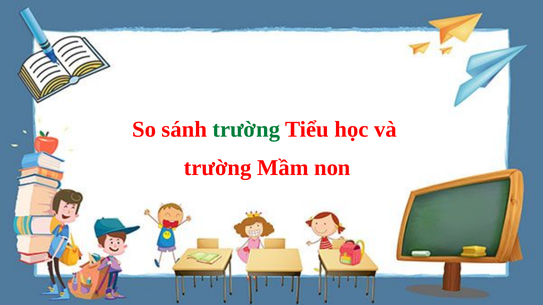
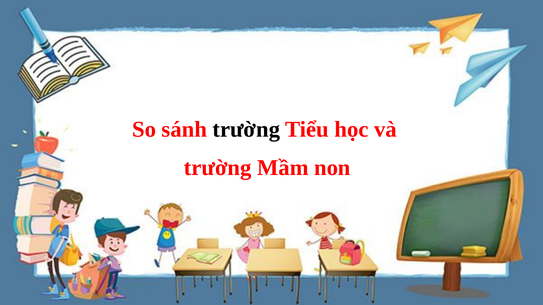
trường colour: green -> black (246, 129)
